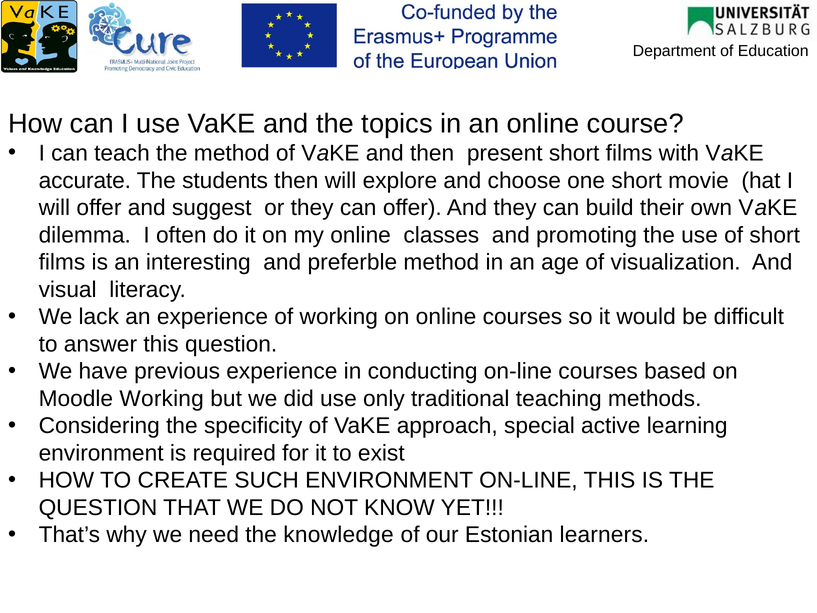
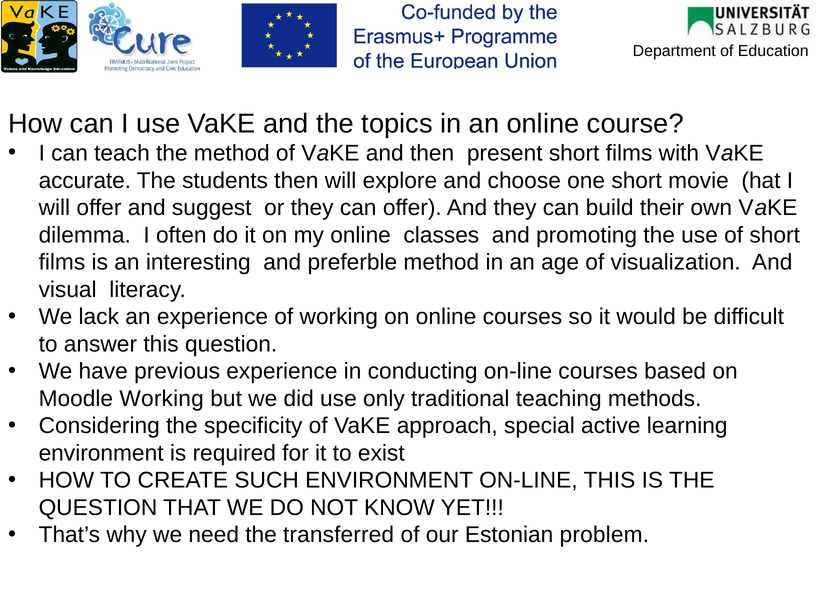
knowledge: knowledge -> transferred (339, 535)
learners: learners -> problem (604, 535)
